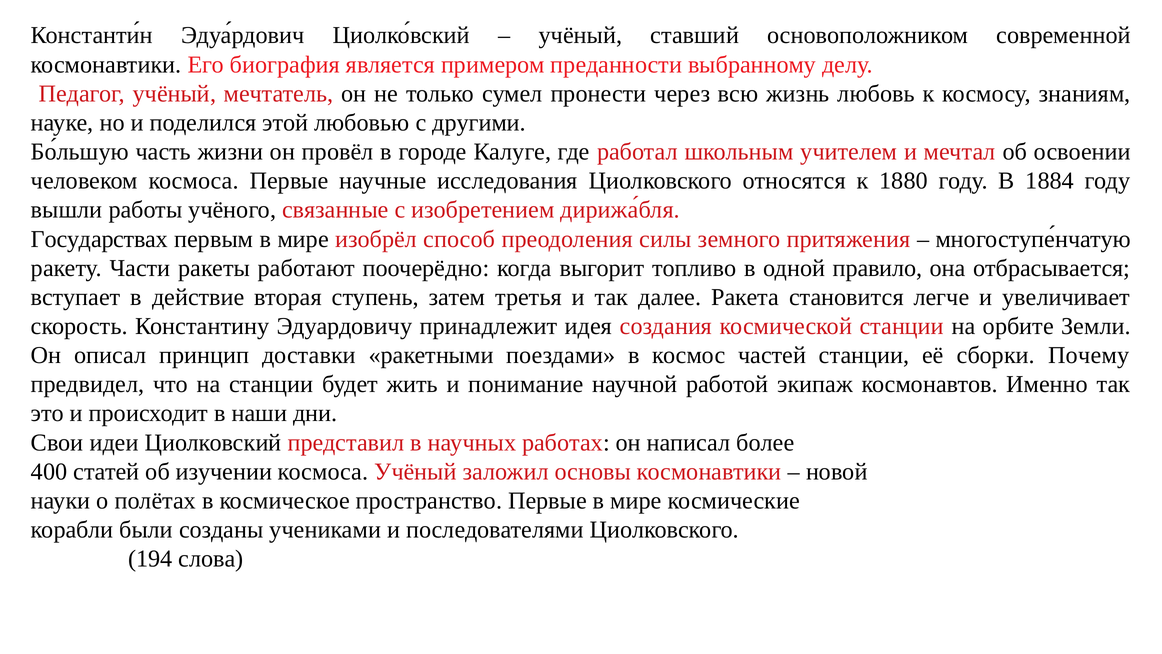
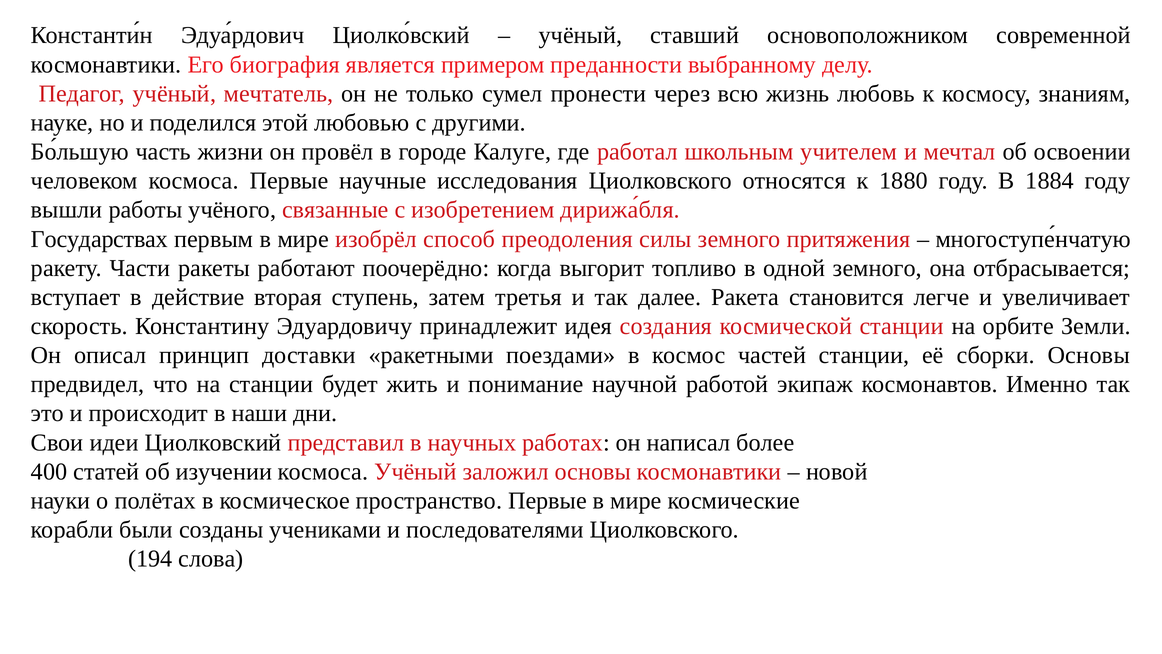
одной правило: правило -> земного (877, 268)
сборки Почему: Почему -> Основы (1089, 355)
